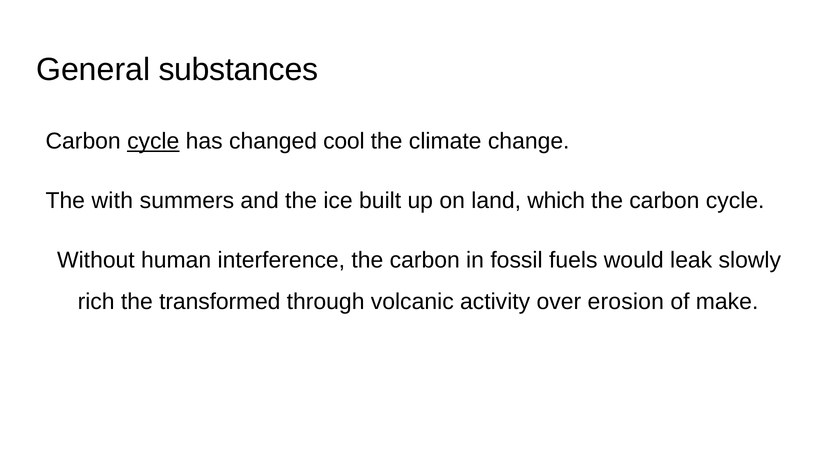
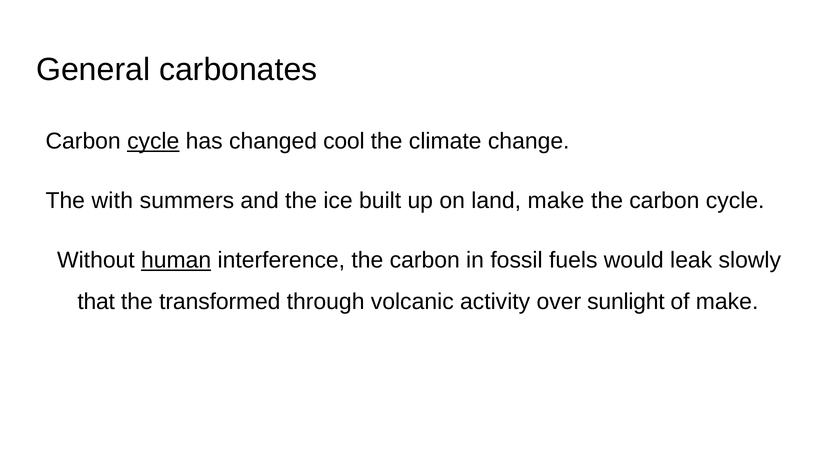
substances: substances -> carbonates (238, 70)
land which: which -> make (556, 201)
human underline: none -> present (176, 260)
rich: rich -> that (96, 302)
erosion: erosion -> sunlight (626, 302)
